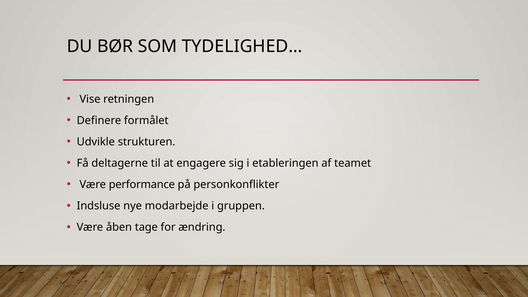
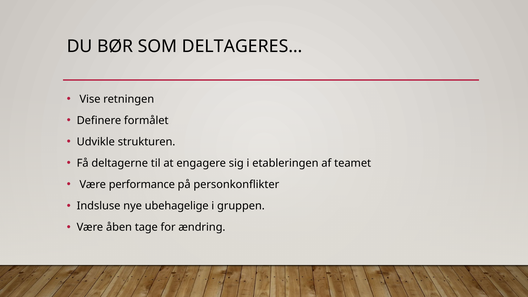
TYDELIGHED…: TYDELIGHED… -> DELTAGERES… (242, 46)
modarbejde: modarbejde -> ubehagelige (177, 206)
